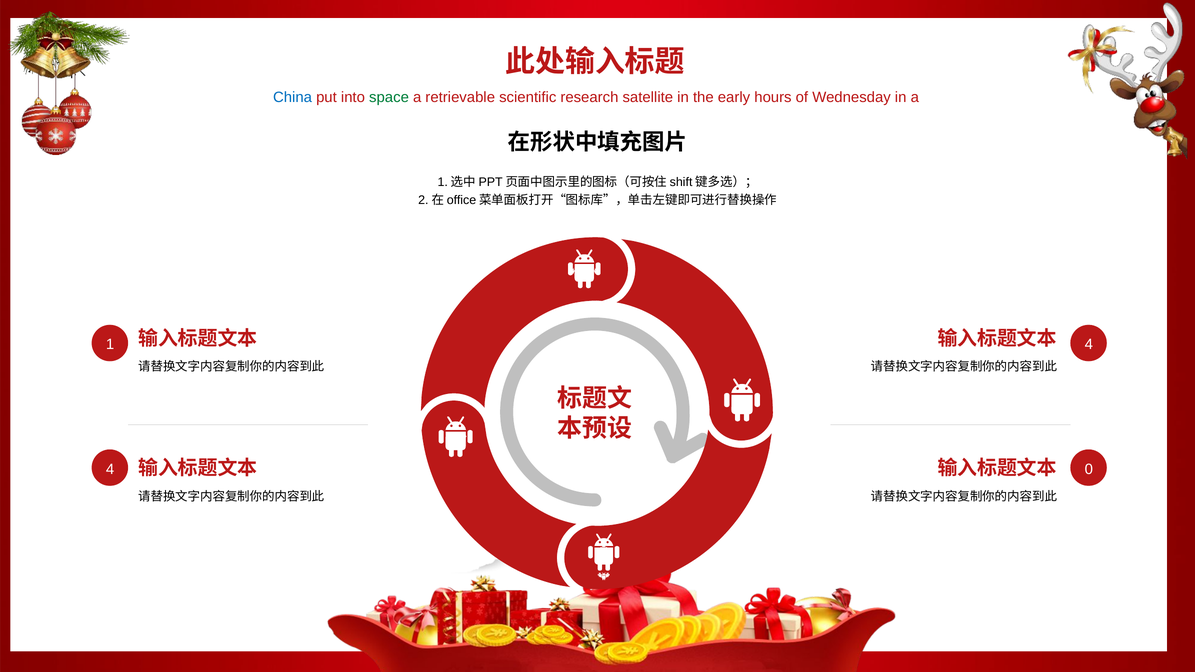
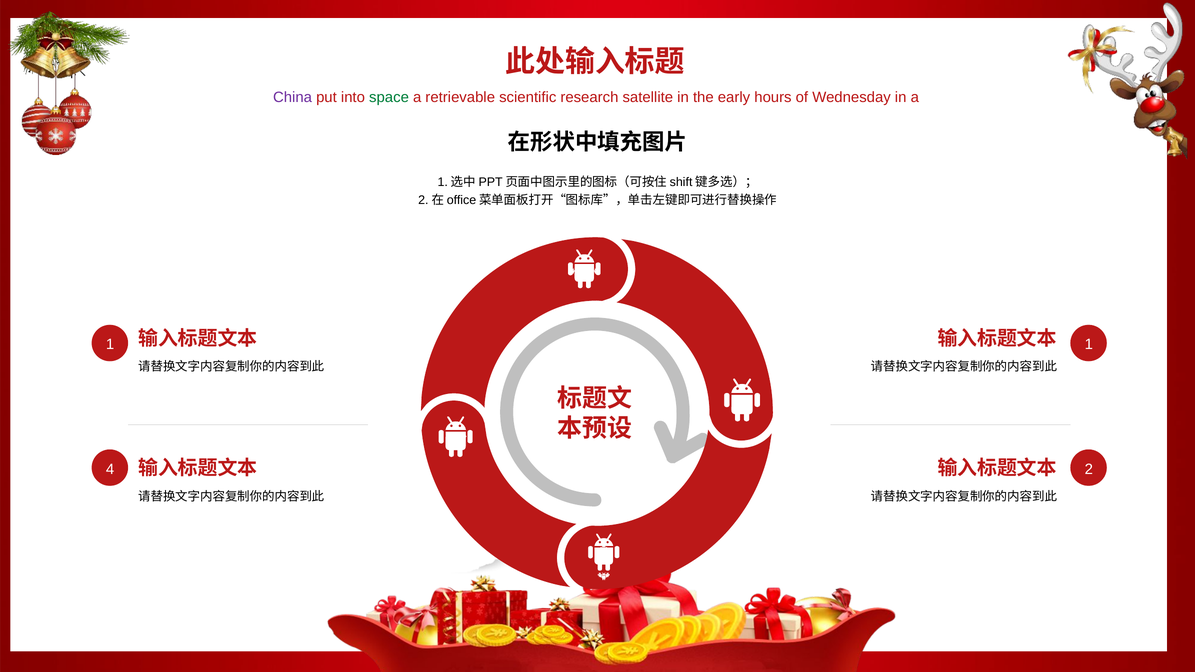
China colour: blue -> purple (293, 97)
1 4: 4 -> 1 (1089, 345)
0: 0 -> 2 (1089, 469)
